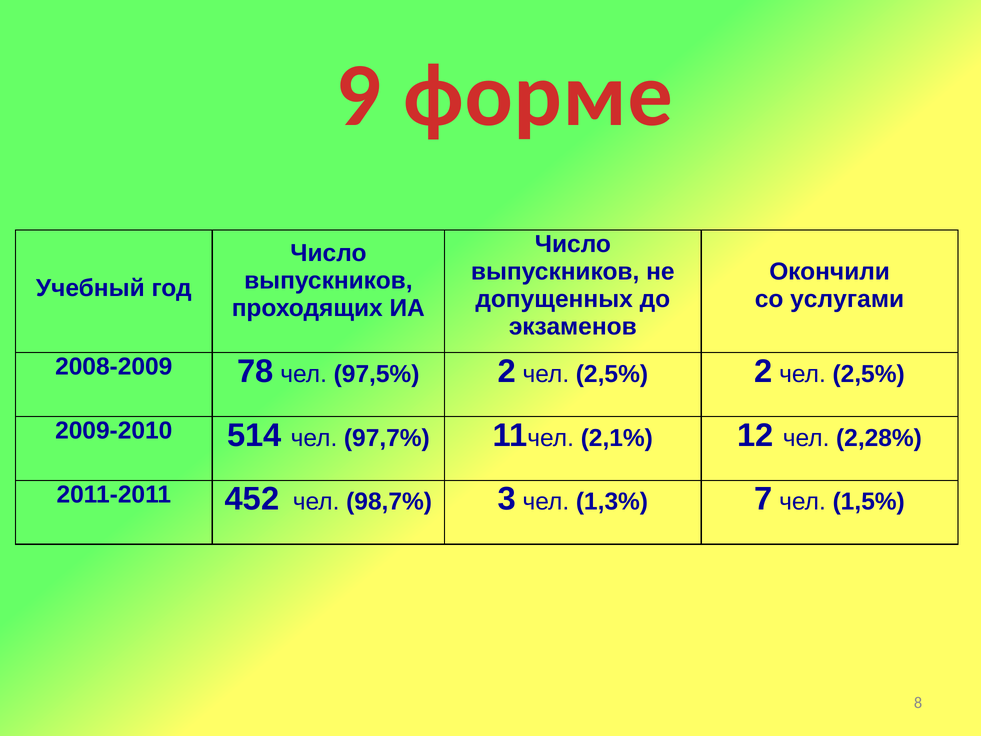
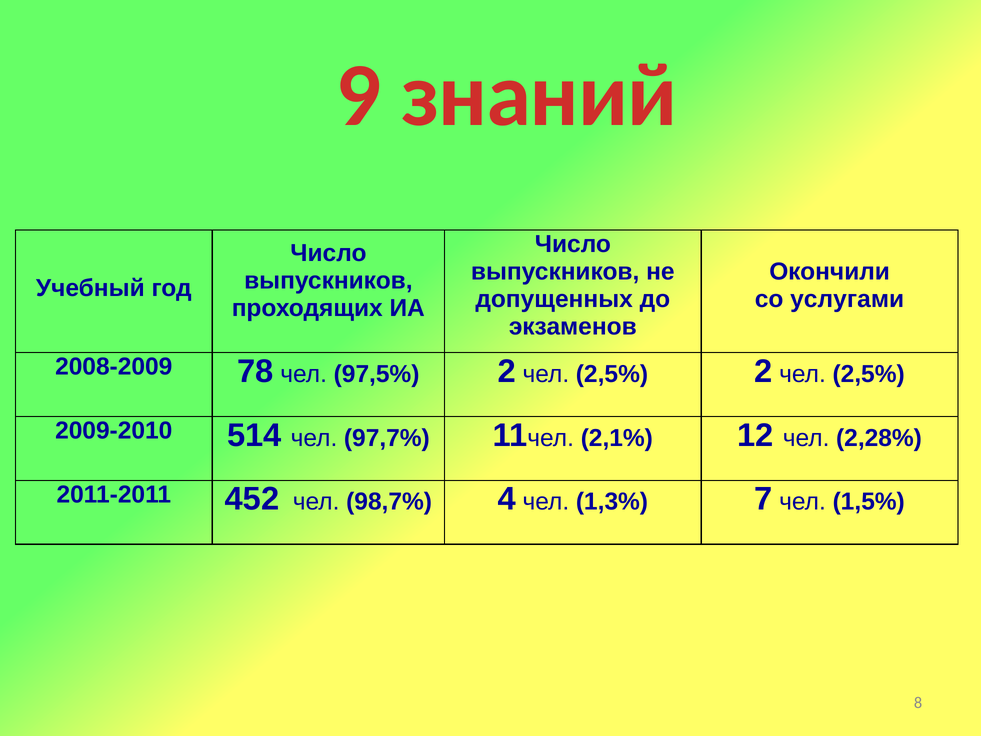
форме: форме -> знаний (539, 96)
3: 3 -> 4 (507, 499)
